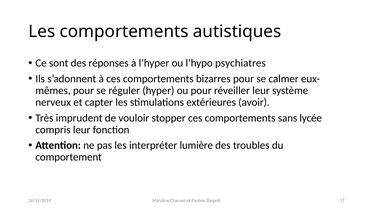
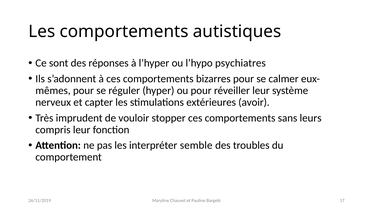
lycée: lycée -> leurs (311, 118)
lumière: lumière -> semble (196, 145)
